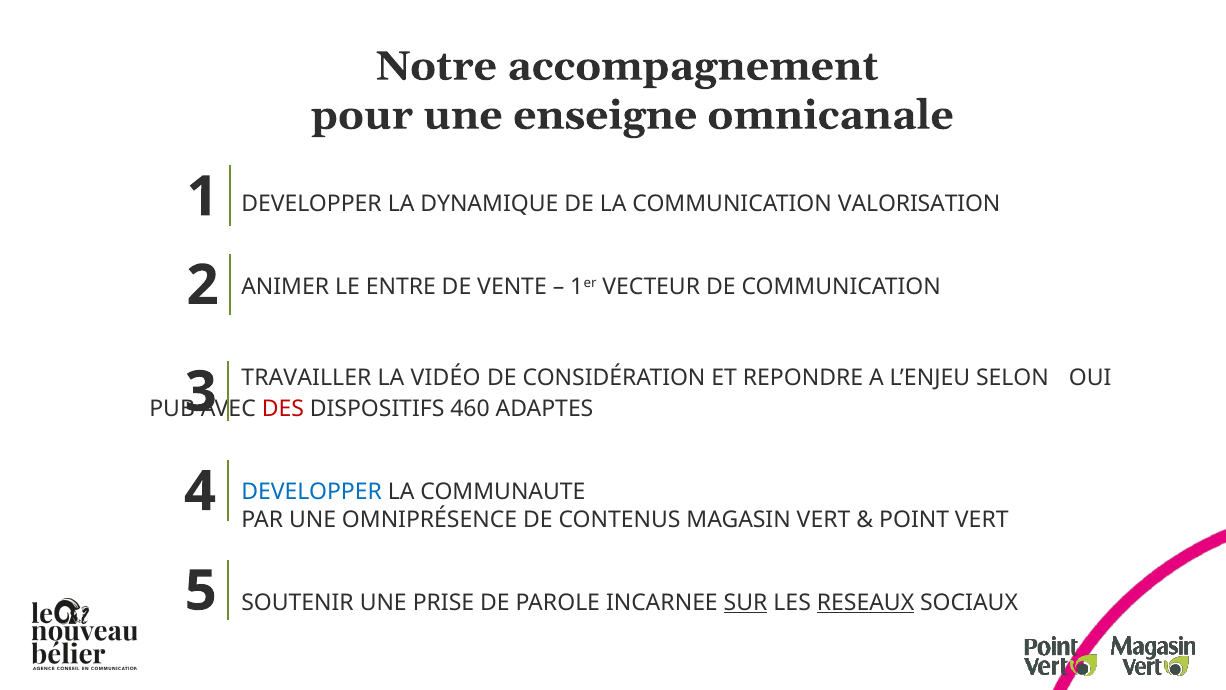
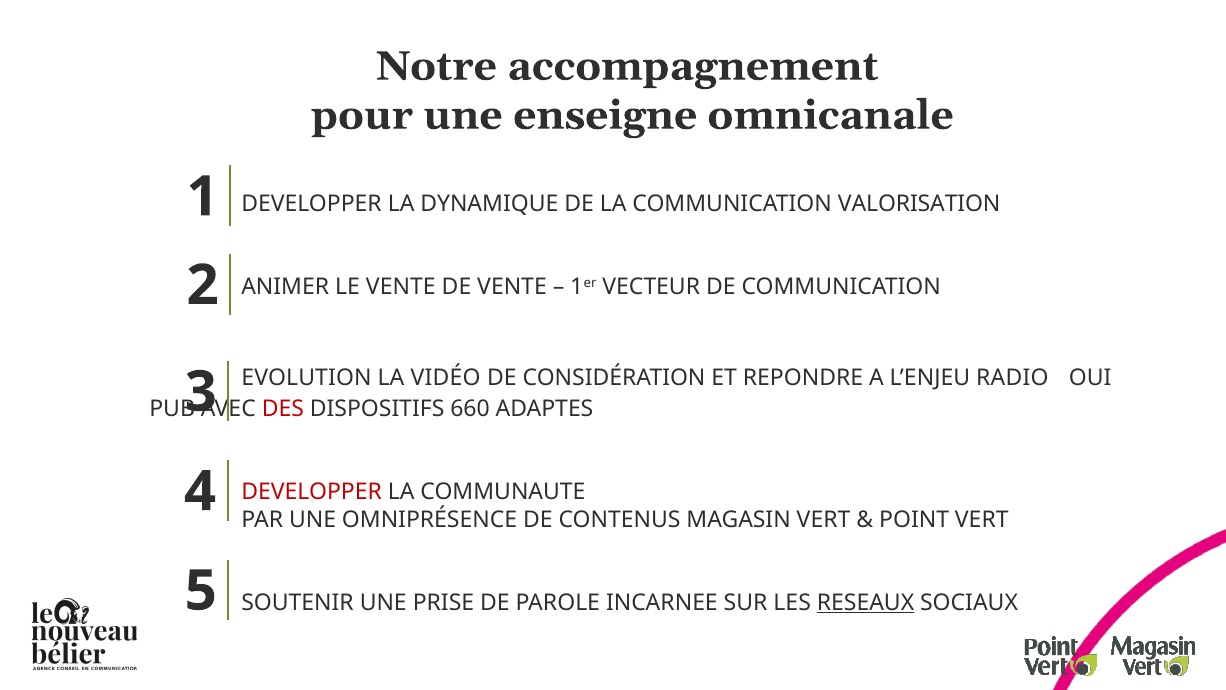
LE ENTRE: ENTRE -> VENTE (401, 286)
TRAVAILLER: TRAVAILLER -> EVOLUTION (306, 378)
SELON: SELON -> RADIO (1012, 378)
460: 460 -> 660 (470, 409)
DEVELOPPER colour: blue -> red (312, 492)
SUR underline: present -> none (746, 602)
